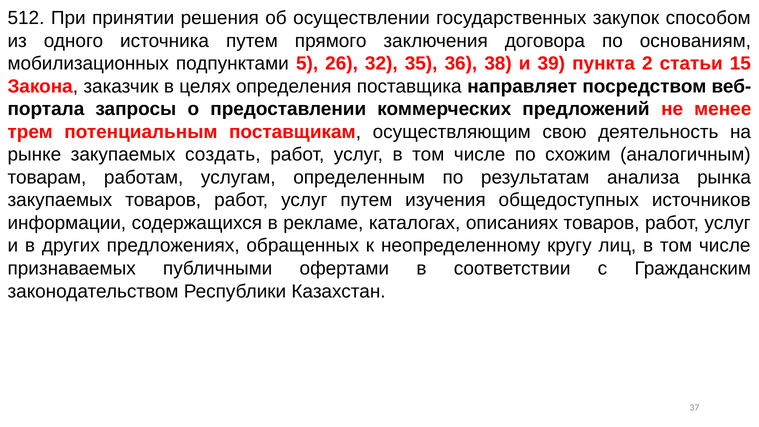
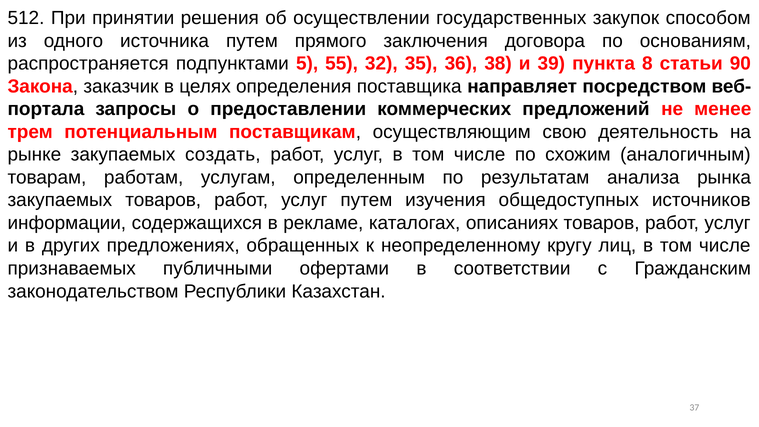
мобилизационных: мобилизационных -> распространяется (88, 64)
26: 26 -> 55 (342, 64)
2: 2 -> 8 (647, 64)
15: 15 -> 90 (740, 64)
